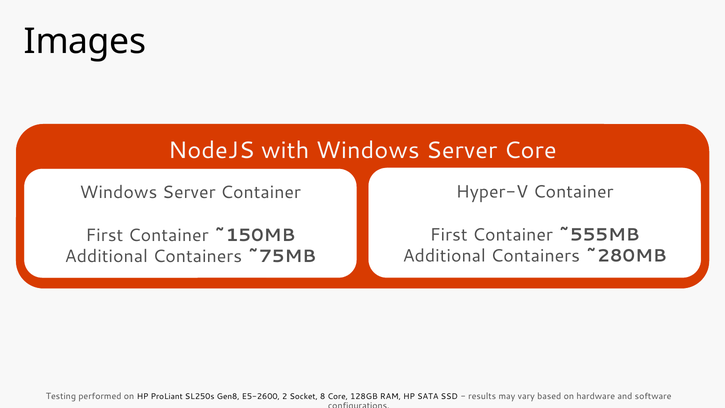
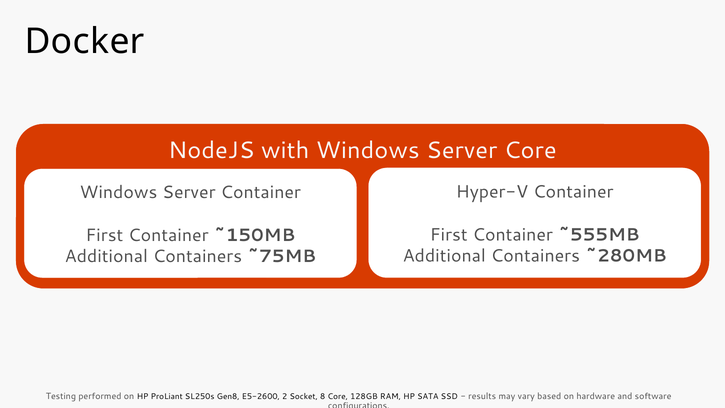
Images: Images -> Docker (85, 42)
